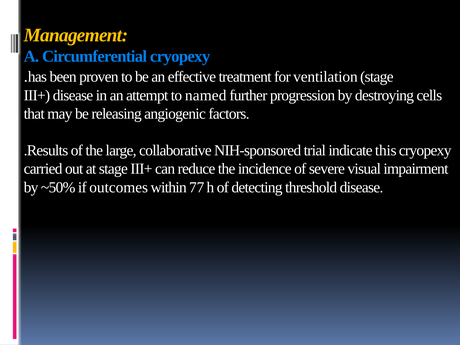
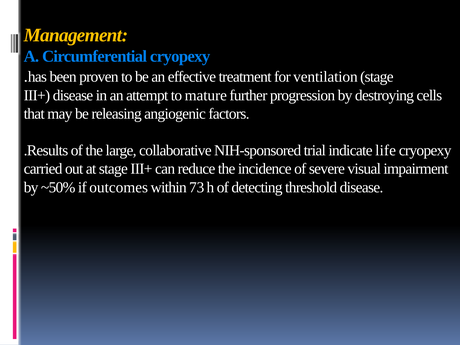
named: named -> mature (206, 95)
this: this -> life (386, 151)
77: 77 -> 73 (197, 187)
